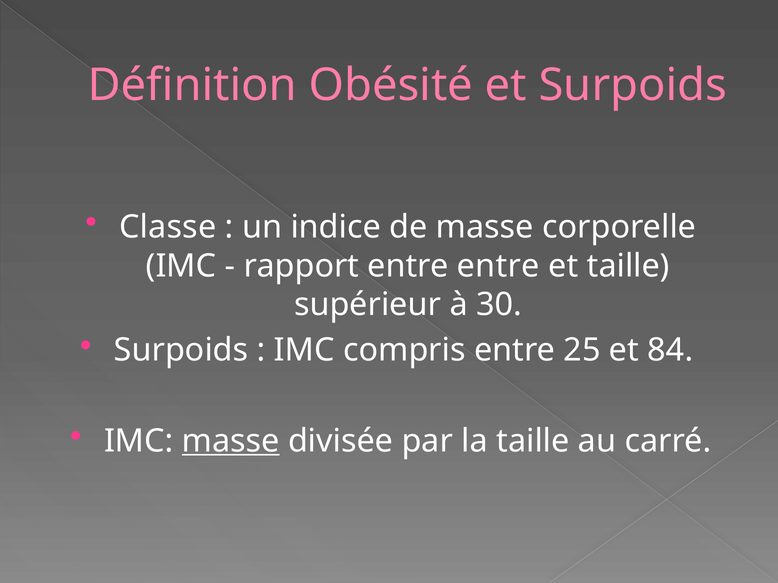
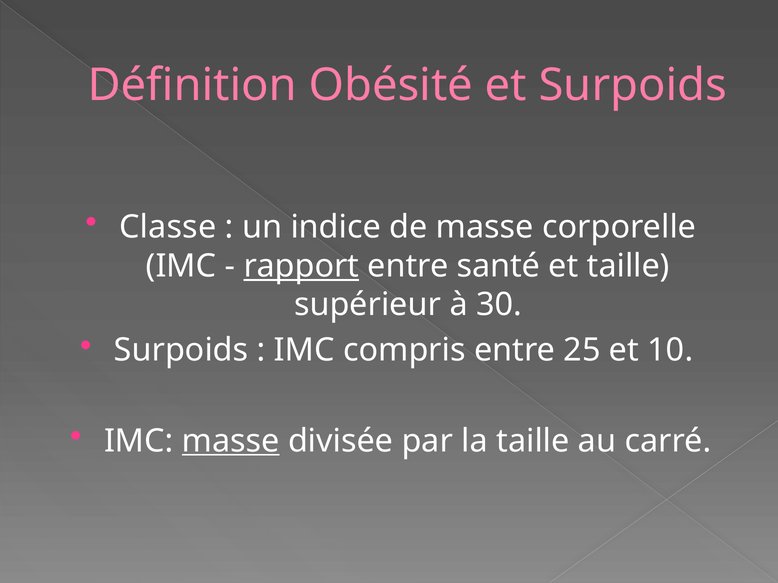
rapport underline: none -> present (301, 266)
entre entre: entre -> santé (498, 266)
84: 84 -> 10 (670, 350)
